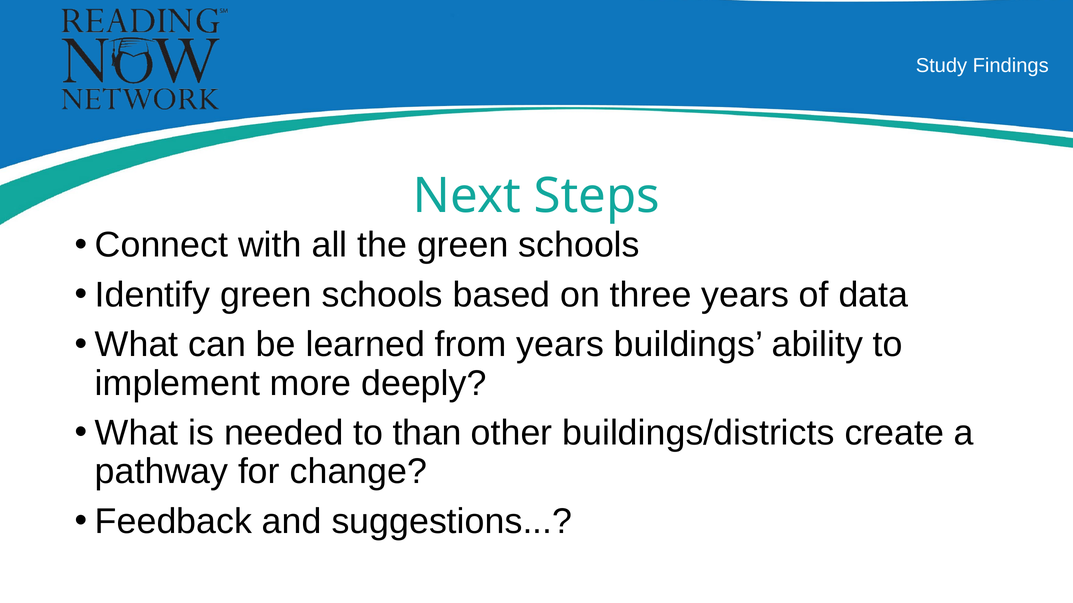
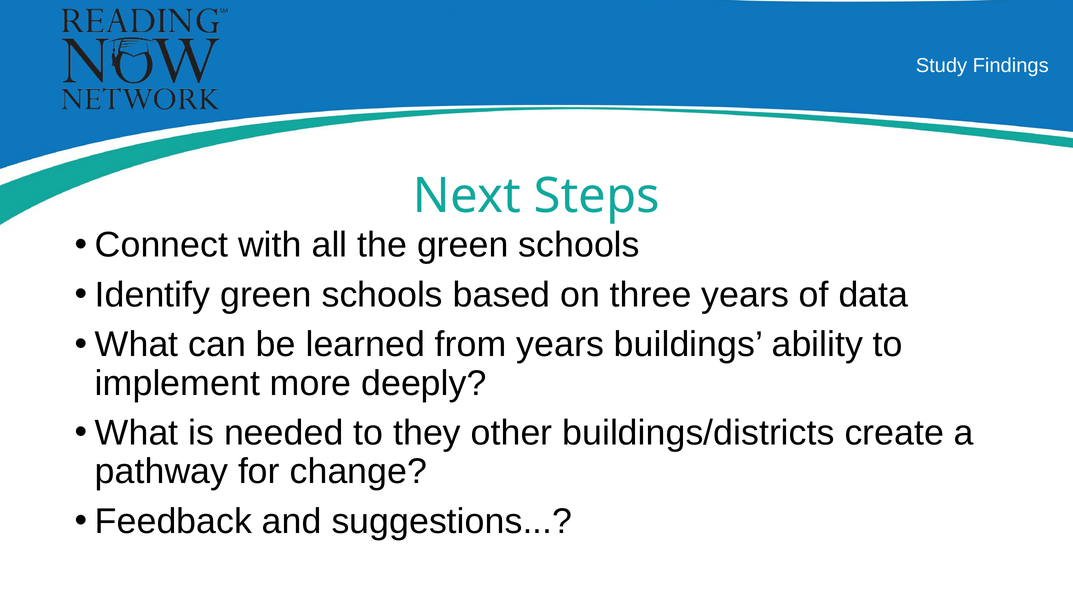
than: than -> they (427, 433)
